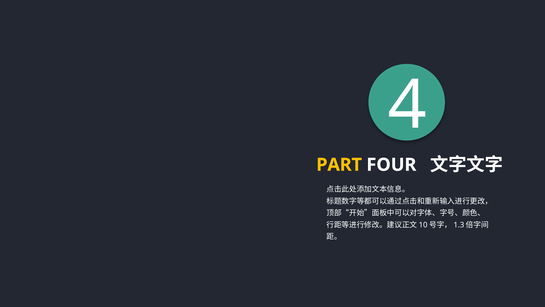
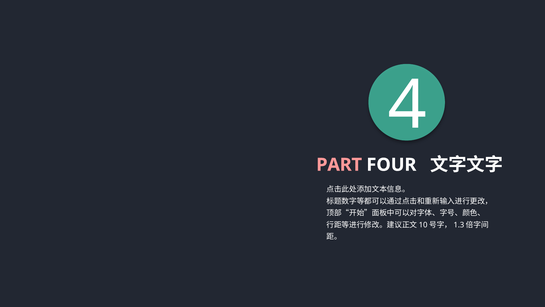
PART colour: yellow -> pink (339, 165)
